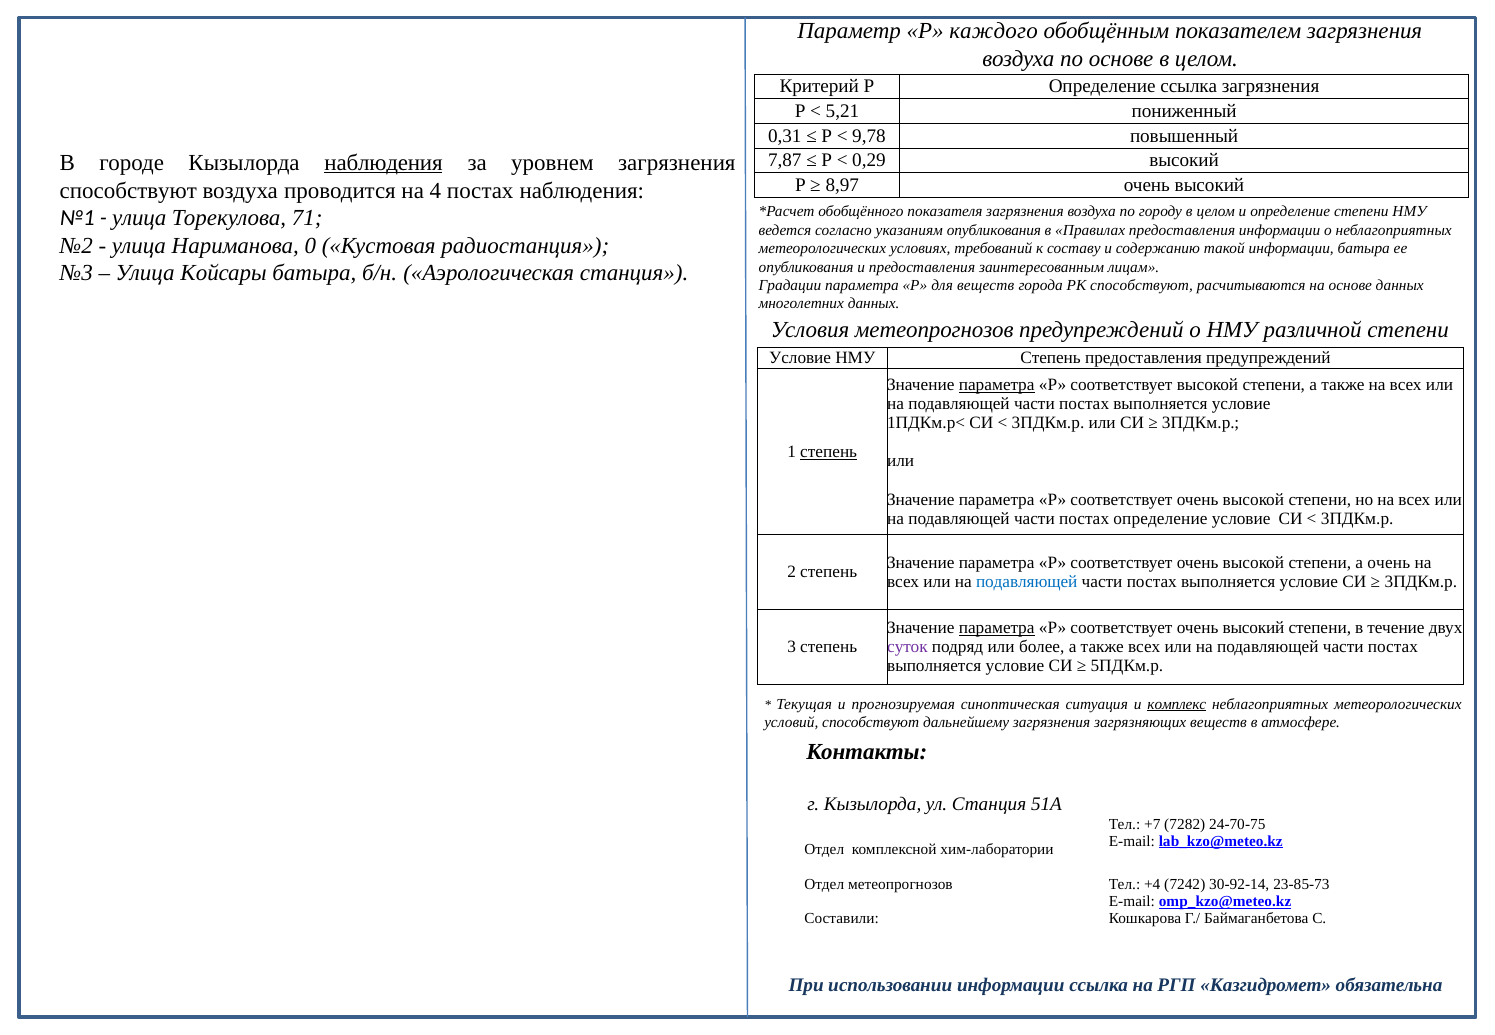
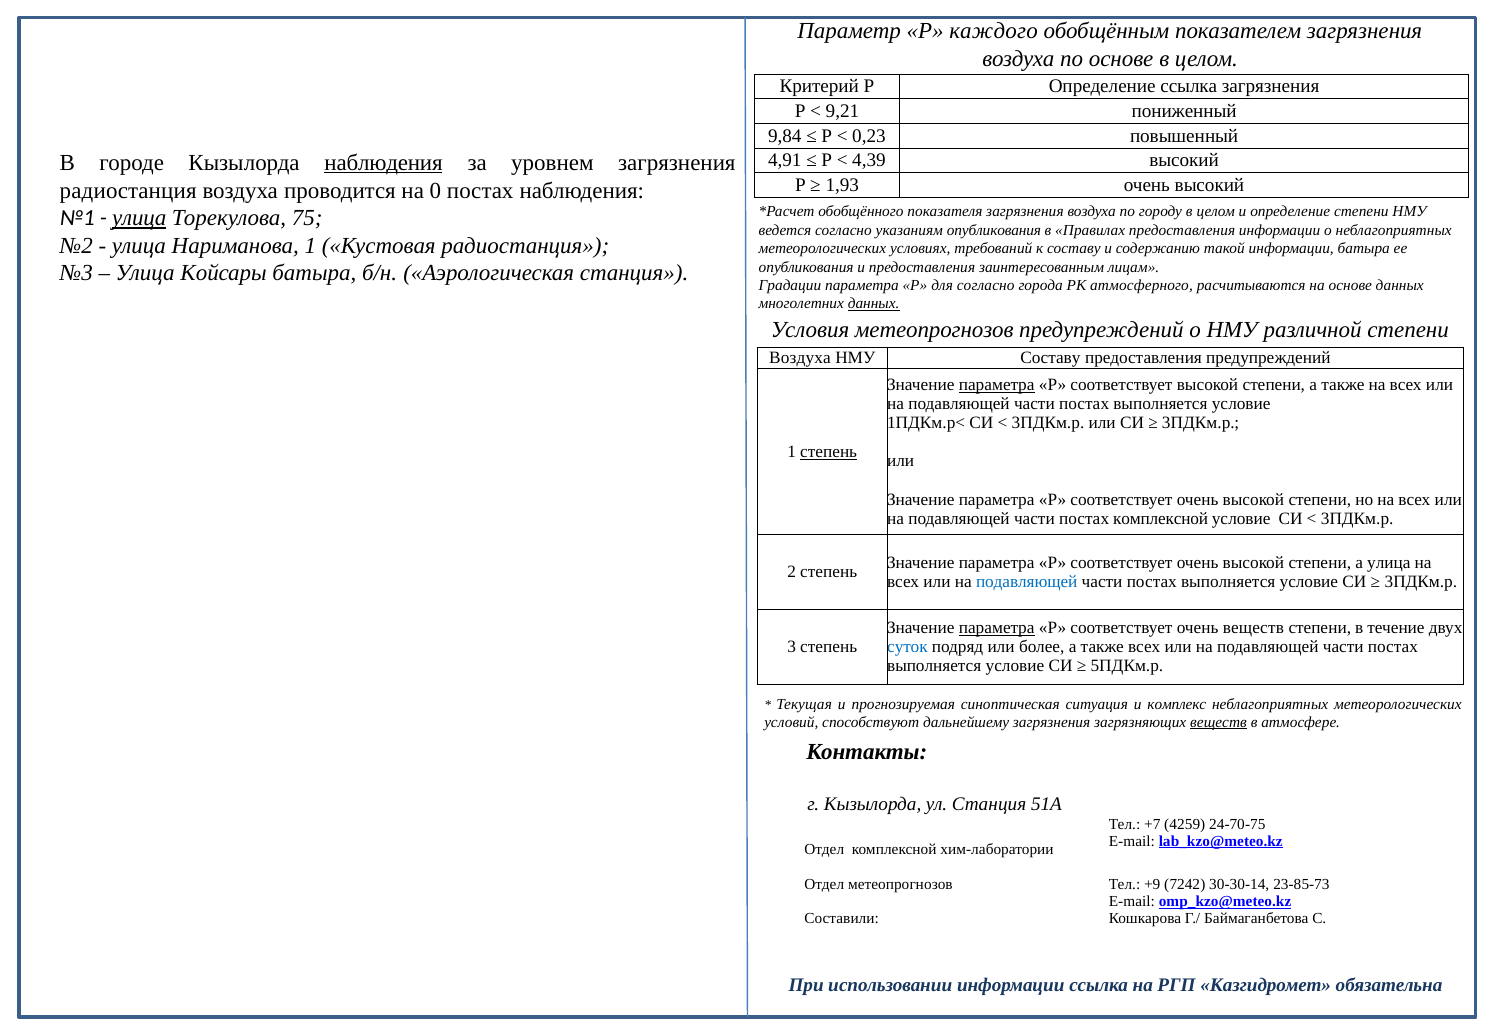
5,21: 5,21 -> 9,21 (842, 111)
0,31: 0,31 -> 9,84 (785, 136)
9,78: 9,78 -> 0,23 (869, 136)
7,87: 7,87 -> 4,91 (785, 160)
0,29: 0,29 -> 4,39 (869, 160)
8,97: 8,97 -> 1,93 (842, 185)
способствуют: способствуют -> радиостанция (128, 191)
4: 4 -> 0 (435, 191)
улица underline: none -> present (139, 218)
71: 71 -> 75 (307, 218)
Нариманова 0: 0 -> 1 (310, 246)
для веществ: веществ -> согласно (986, 285)
РК способствуют: способствуют -> атмосферного (1142, 285)
данных underline: none -> present (874, 304)
Условие: Условие -> Воздуха (800, 358)
НМУ Степень: Степень -> Составу (1050, 358)
постах определение: определение -> комплексной (1161, 519)
а очень: очень -> улица (1389, 563)
соответствует очень высокий: высокий -> веществ (1253, 628)
суток colour: purple -> blue (907, 647)
комплекс underline: present -> none (1177, 704)
веществ underline: none -> present (1219, 722)
7282: 7282 -> 4259 (1185, 824)
+4: +4 -> +9 (1152, 884)
30-92-14: 30-92-14 -> 30-30-14 (1239, 884)
